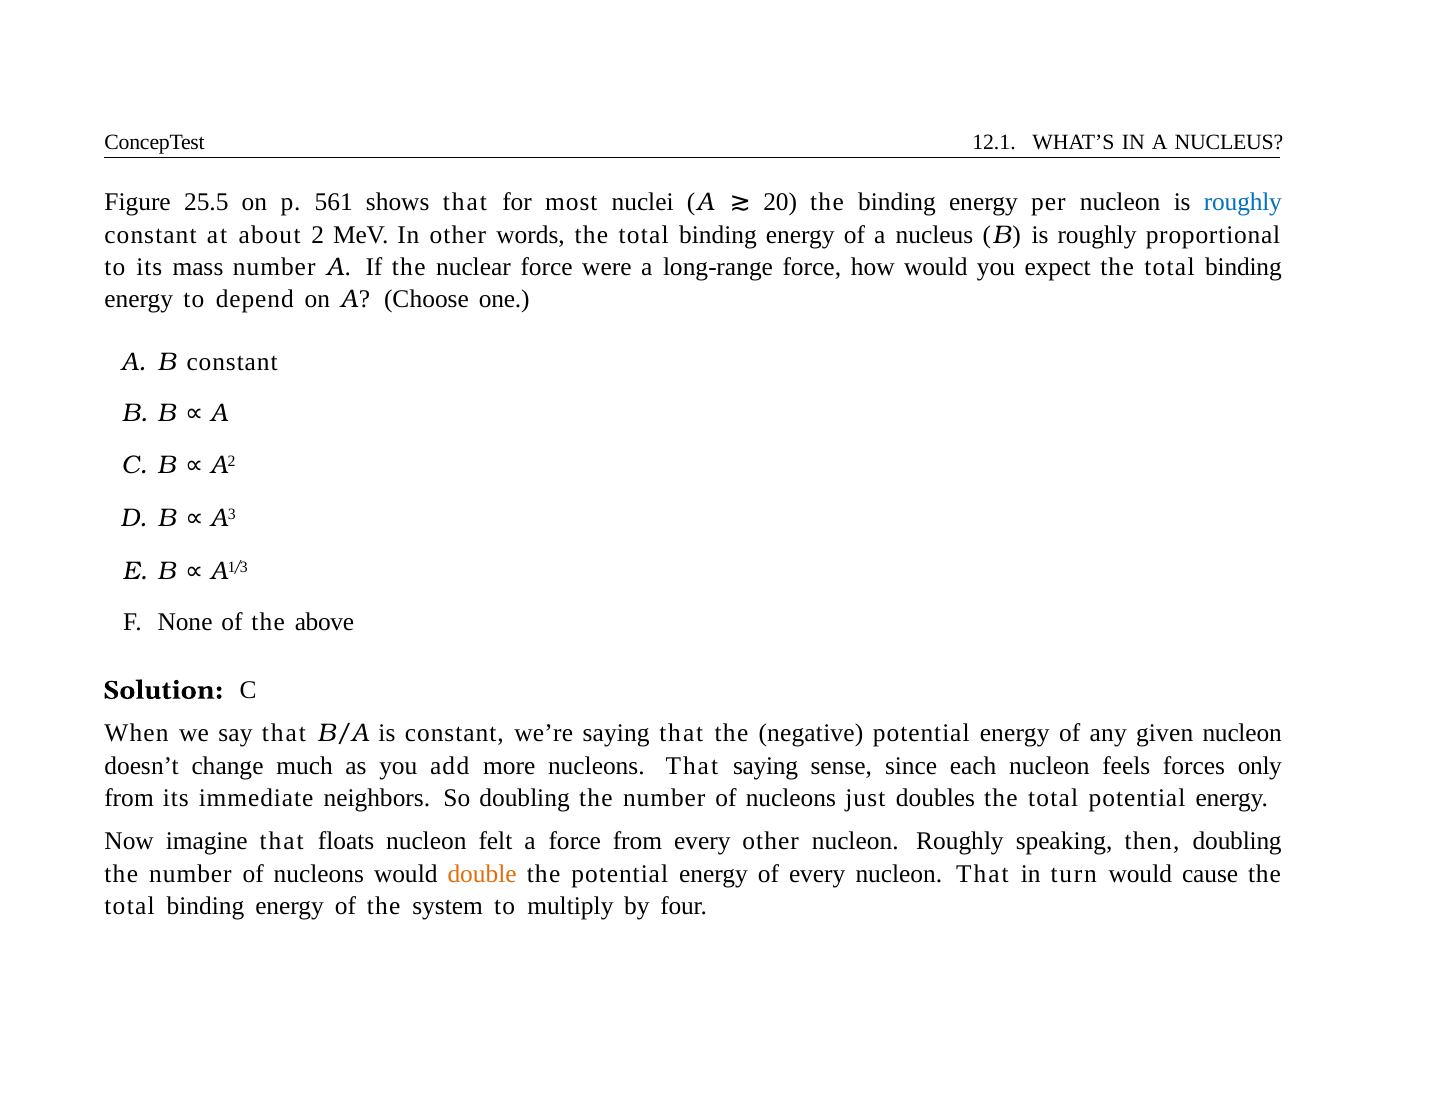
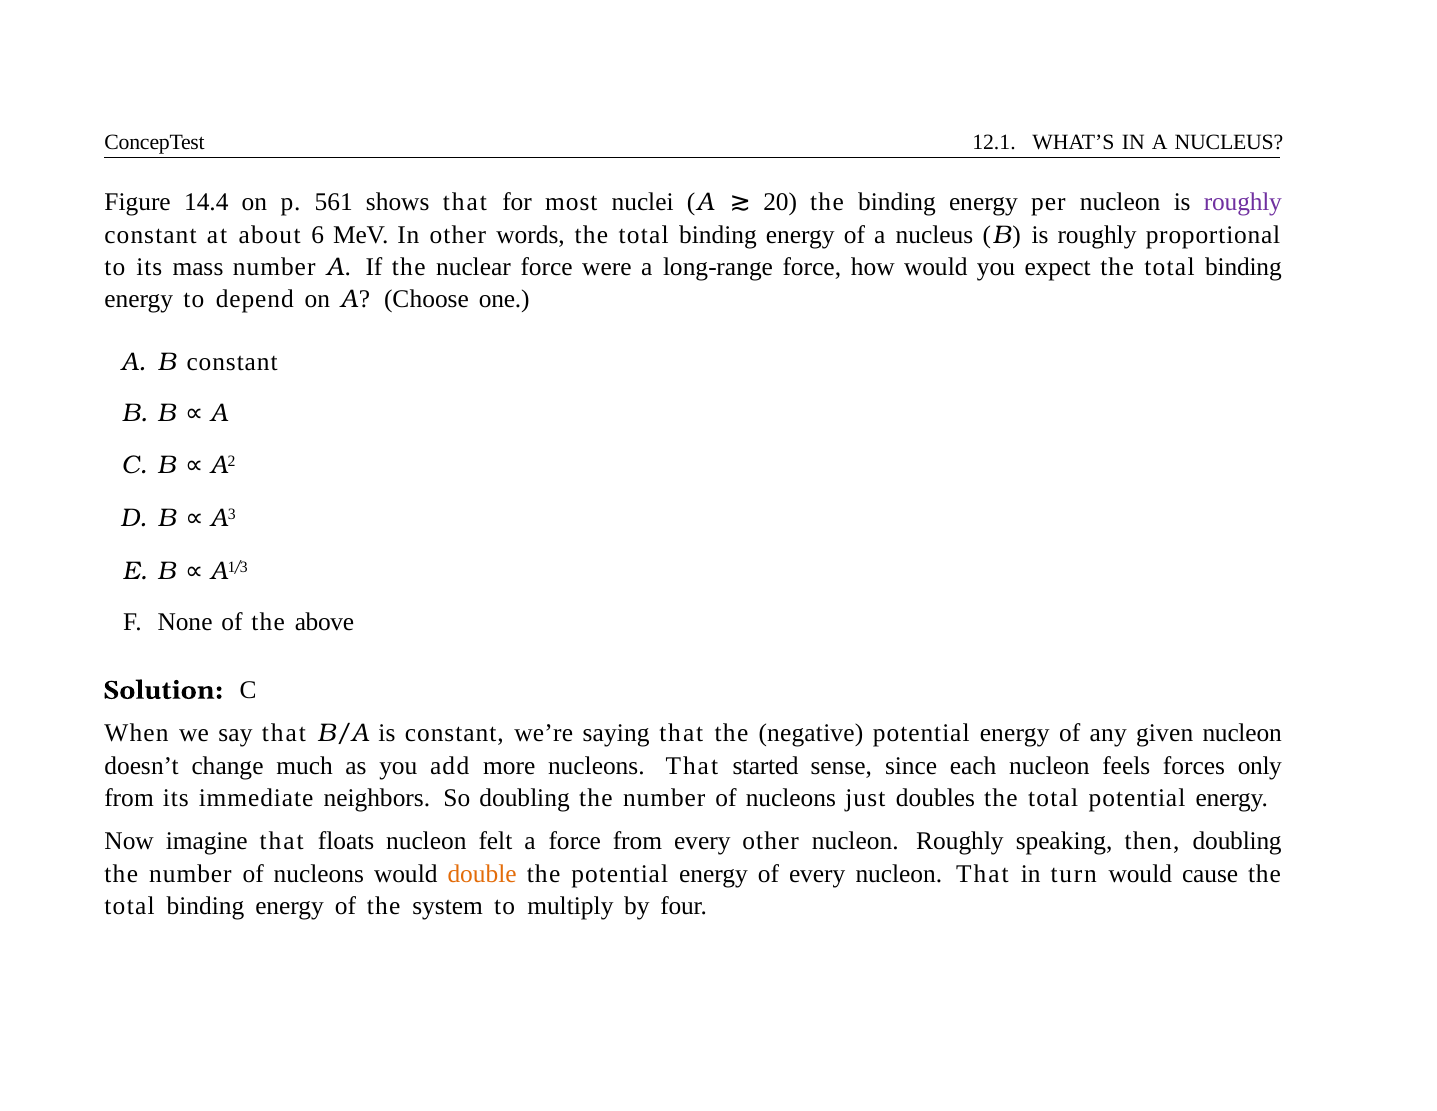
25.5: 25.5 -> 14.4 (206, 202)
roughly colour: blue -> purple (1243, 202)
2: 2 -> 6 (318, 235)
That saying: saying -> started (766, 765)
